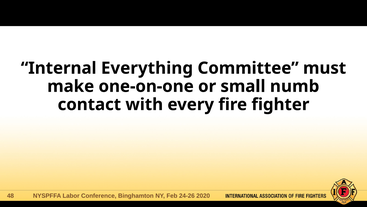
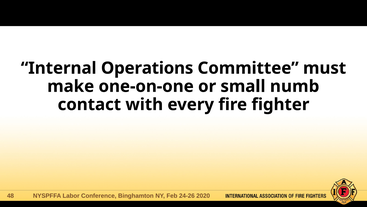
Everything: Everything -> Operations (147, 68)
